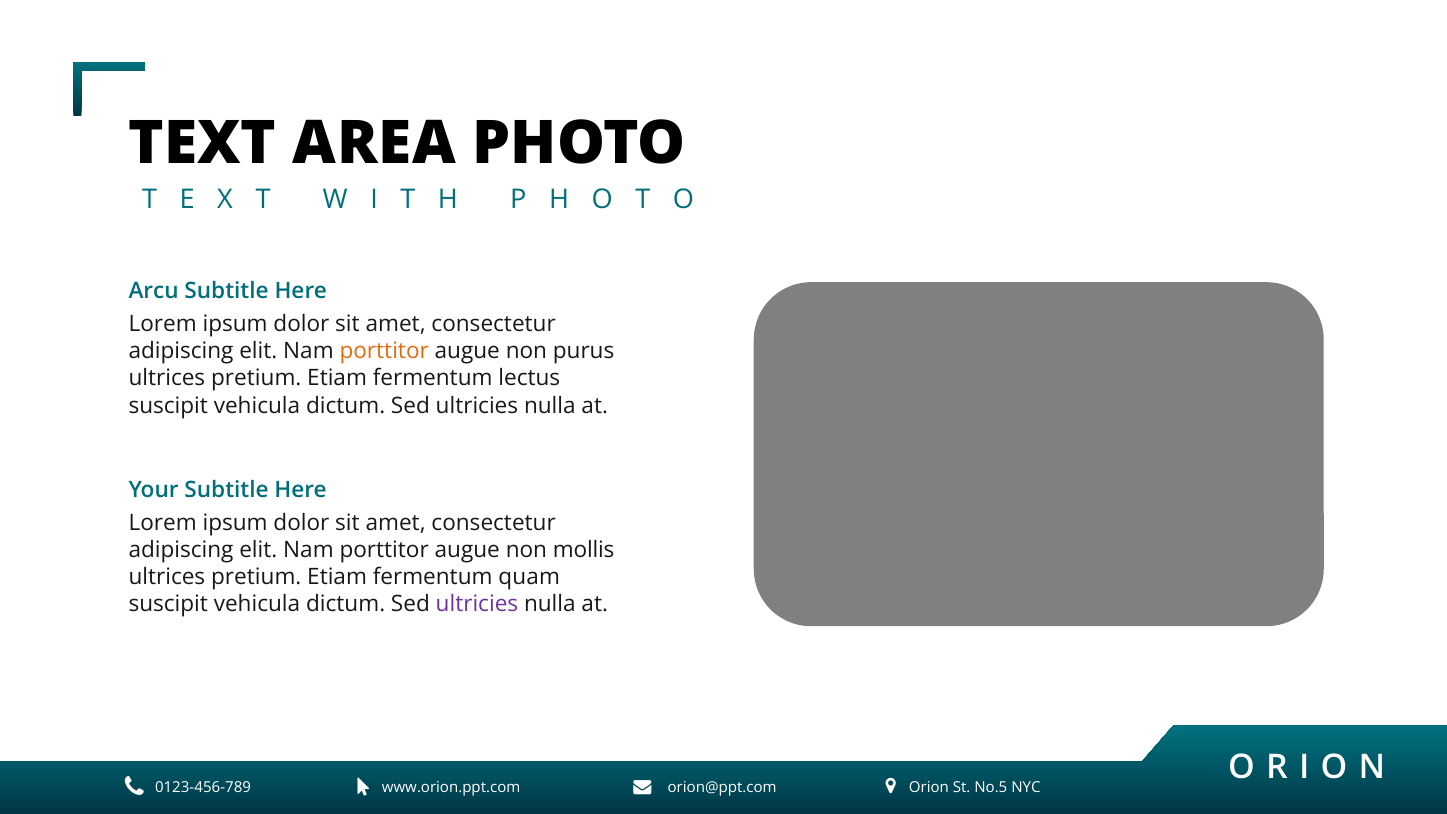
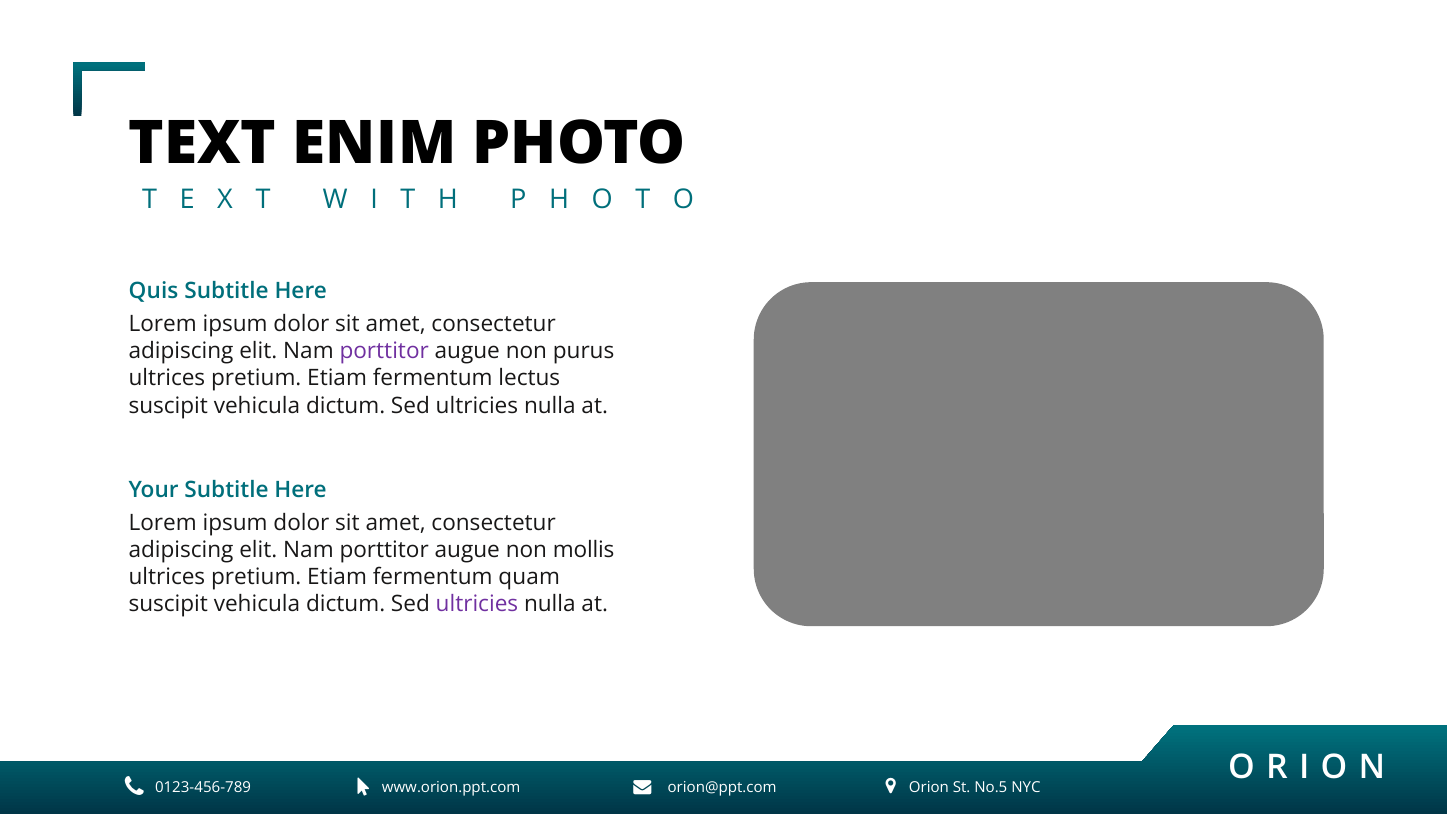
AREA: AREA -> ENIM (374, 144)
Arcu: Arcu -> Quis (154, 291)
porttitor colour: orange -> purple (384, 351)
